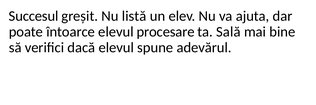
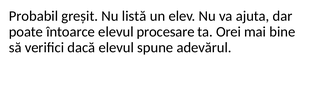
Succesul: Succesul -> Probabil (33, 16)
Sală: Sală -> Orei (228, 32)
